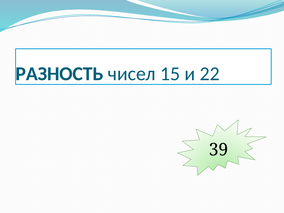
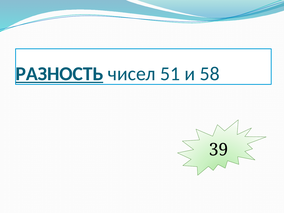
РАЗНОСТЬ underline: none -> present (59, 74)
15: 15 -> 51 (170, 74)
22: 22 -> 58 (210, 74)
